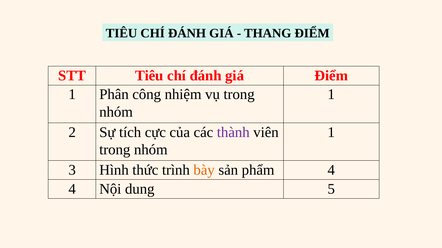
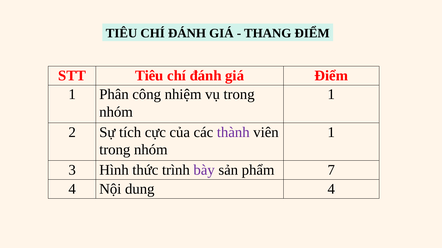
bày colour: orange -> purple (204, 170)
phẩm 4: 4 -> 7 (331, 170)
dung 5: 5 -> 4 (331, 189)
